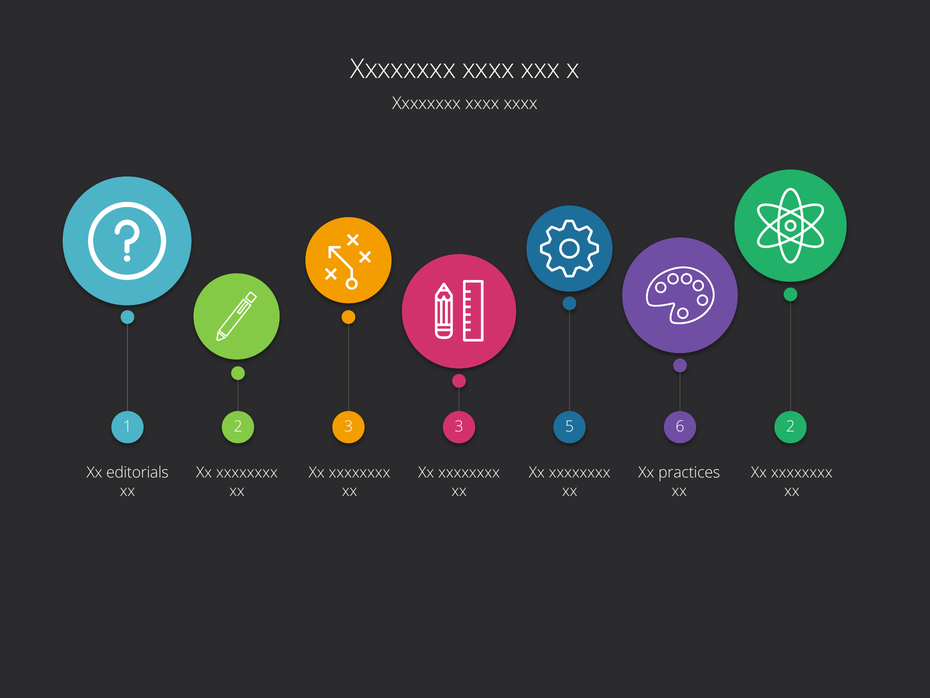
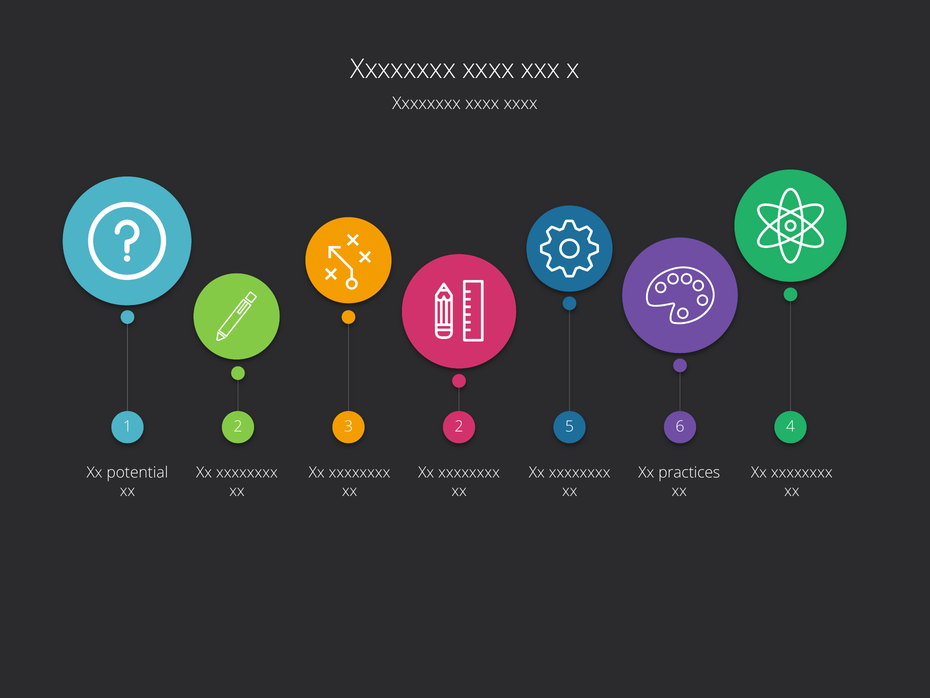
1 3: 3 -> 2 (459, 427)
6 2: 2 -> 4 (790, 427)
editorials: editorials -> potential (137, 472)
